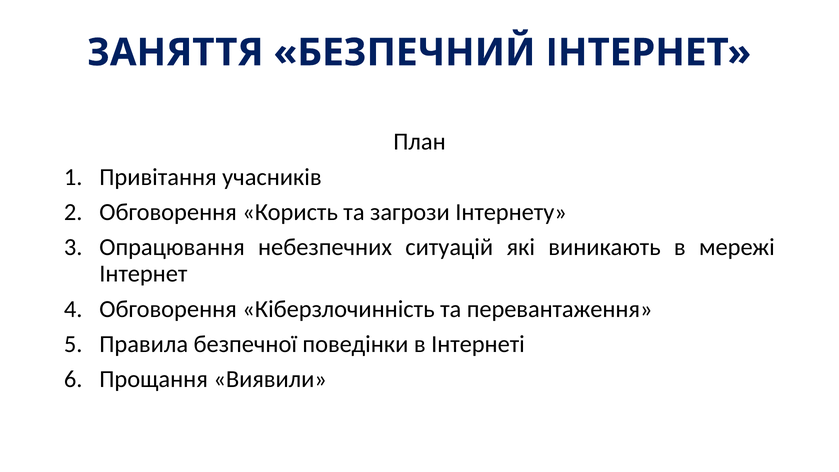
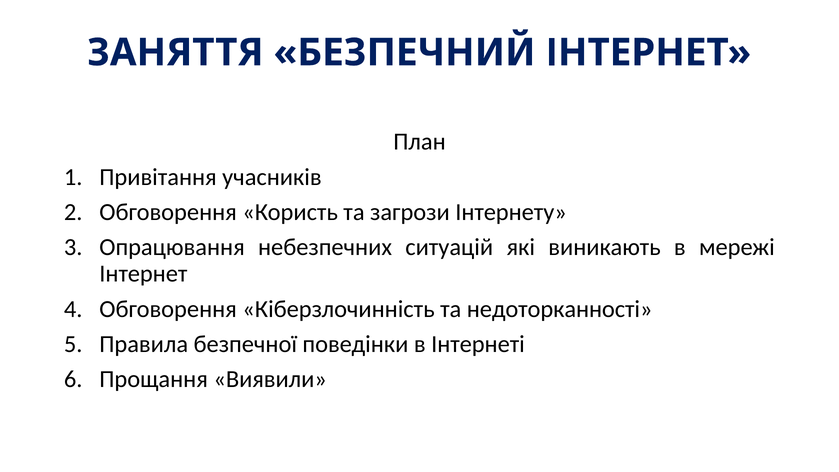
перевантаження: перевантаження -> недоторканності (560, 309)
